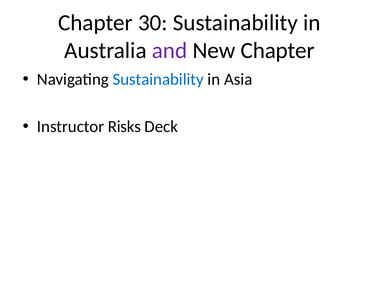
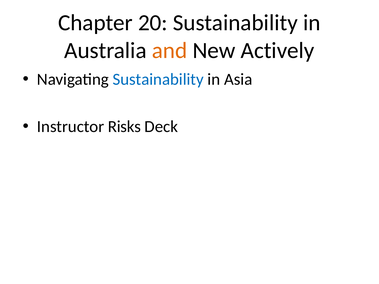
30: 30 -> 20 (153, 23)
and colour: purple -> orange (170, 51)
New Chapter: Chapter -> Actively (278, 51)
